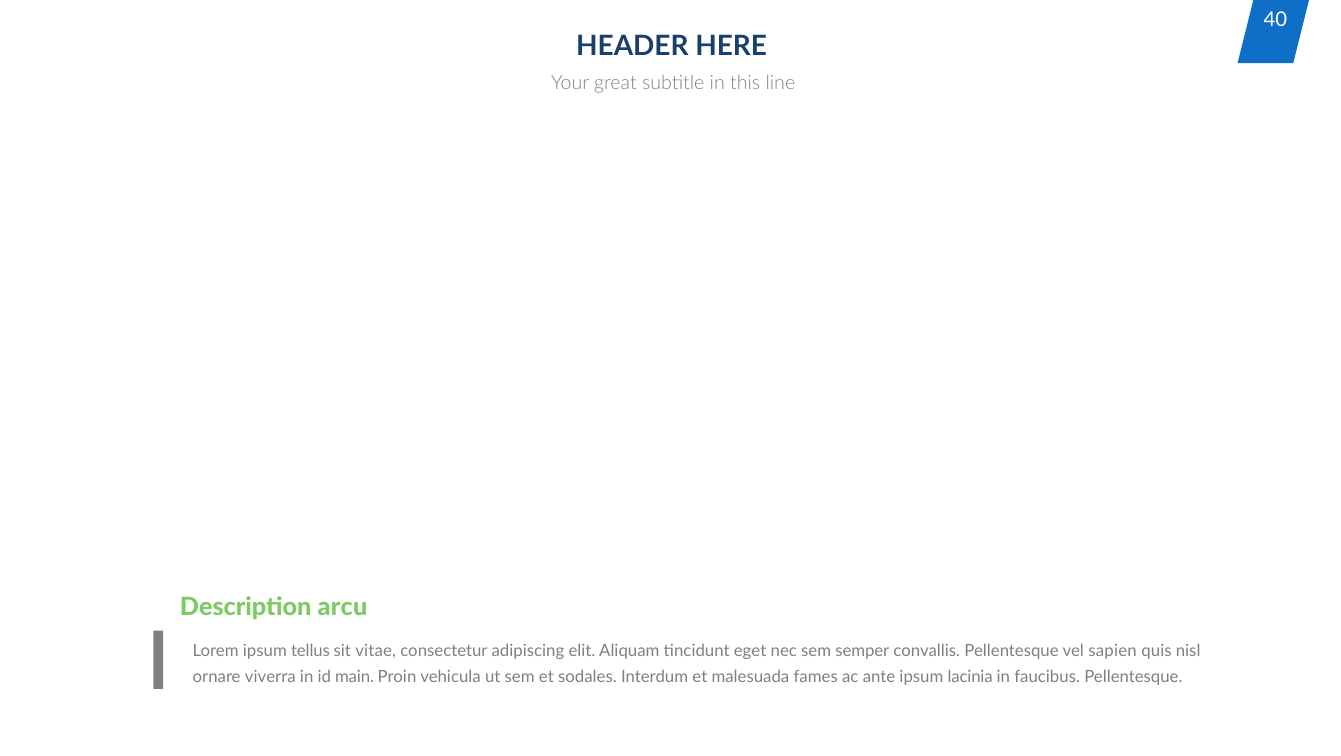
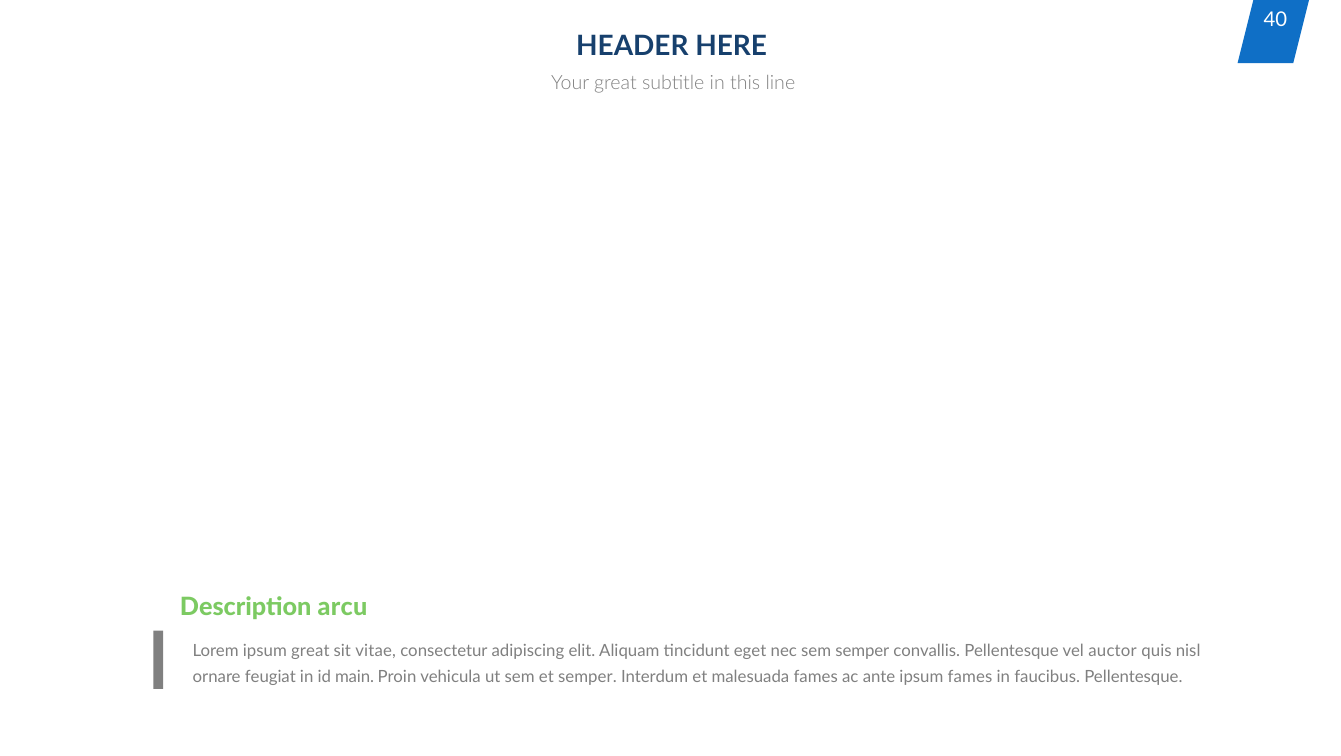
ipsum tellus: tellus -> great (310, 651)
sapien: sapien -> auctor (1113, 651)
viverra: viverra -> feugiat (270, 677)
et sodales: sodales -> semper (587, 677)
ipsum lacinia: lacinia -> fames (970, 677)
